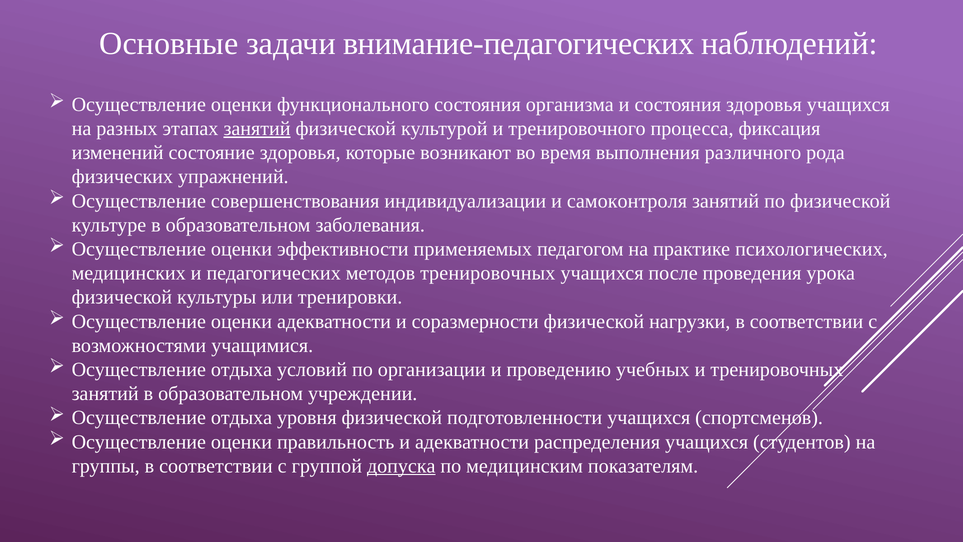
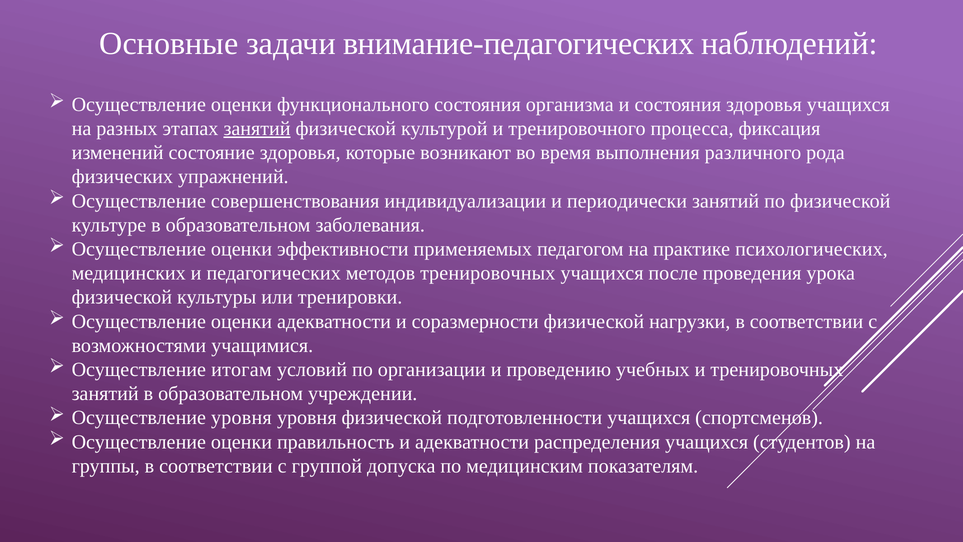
самоконтроля: самоконтроля -> периодически (627, 201)
отдыха: отдыха -> итогам (241, 369)
отдыха: отдыха -> уровня (241, 418)
допуска underline: present -> none (401, 466)
